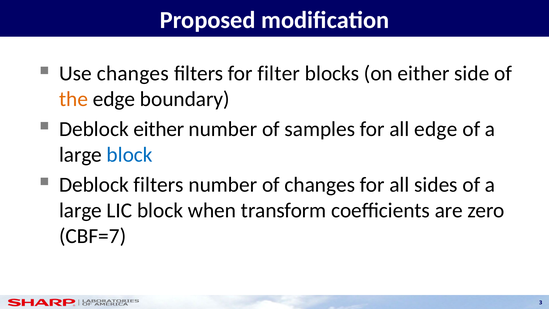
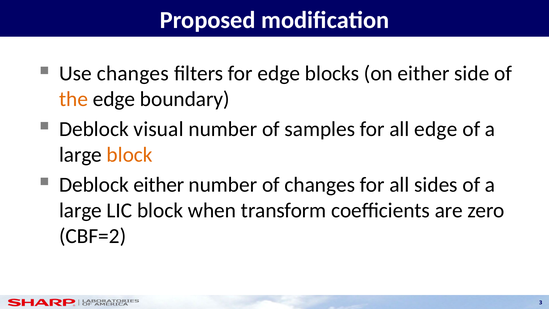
for filter: filter -> edge (279, 73)
Deblock either: either -> visual (159, 129)
block colour: blue -> orange (130, 155)
Deblock filters: filters -> either (159, 185)
CBF=7: CBF=7 -> CBF=2 (93, 236)
